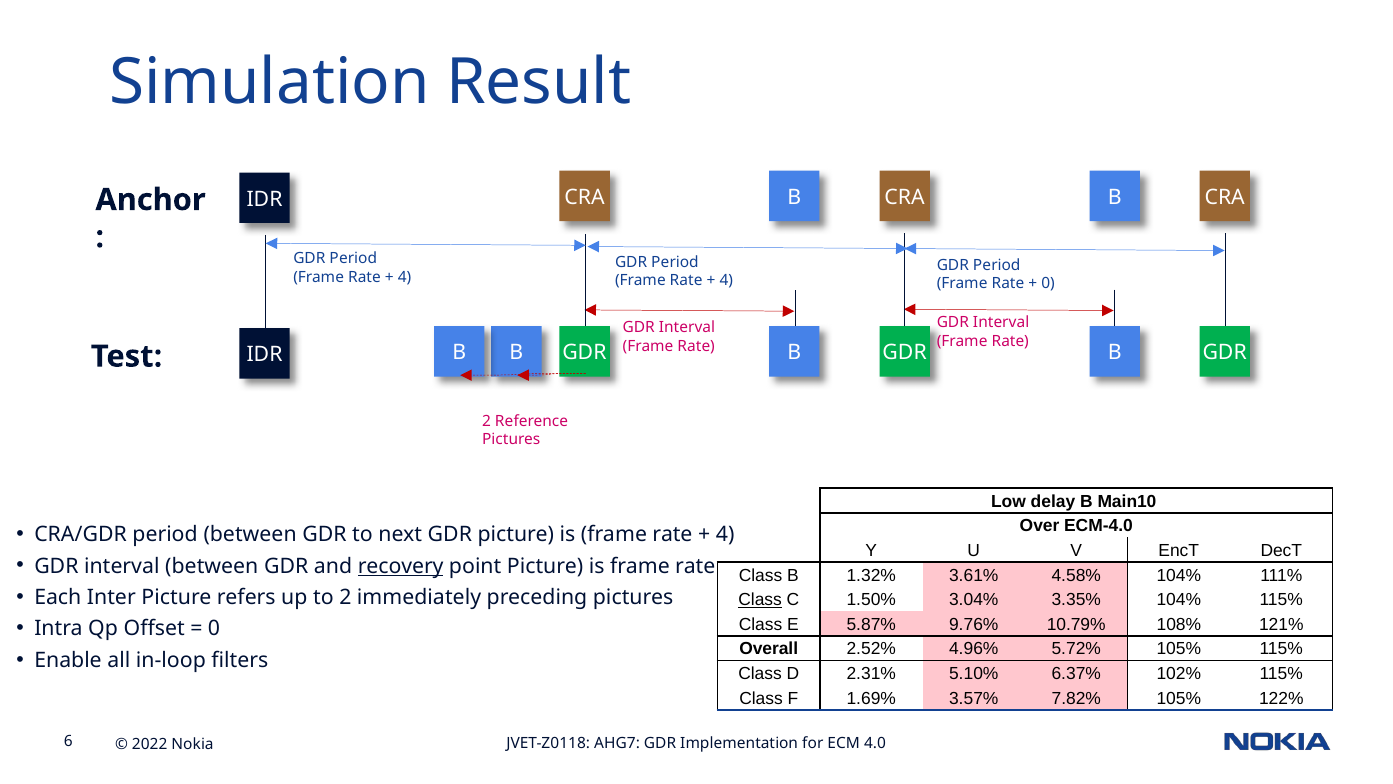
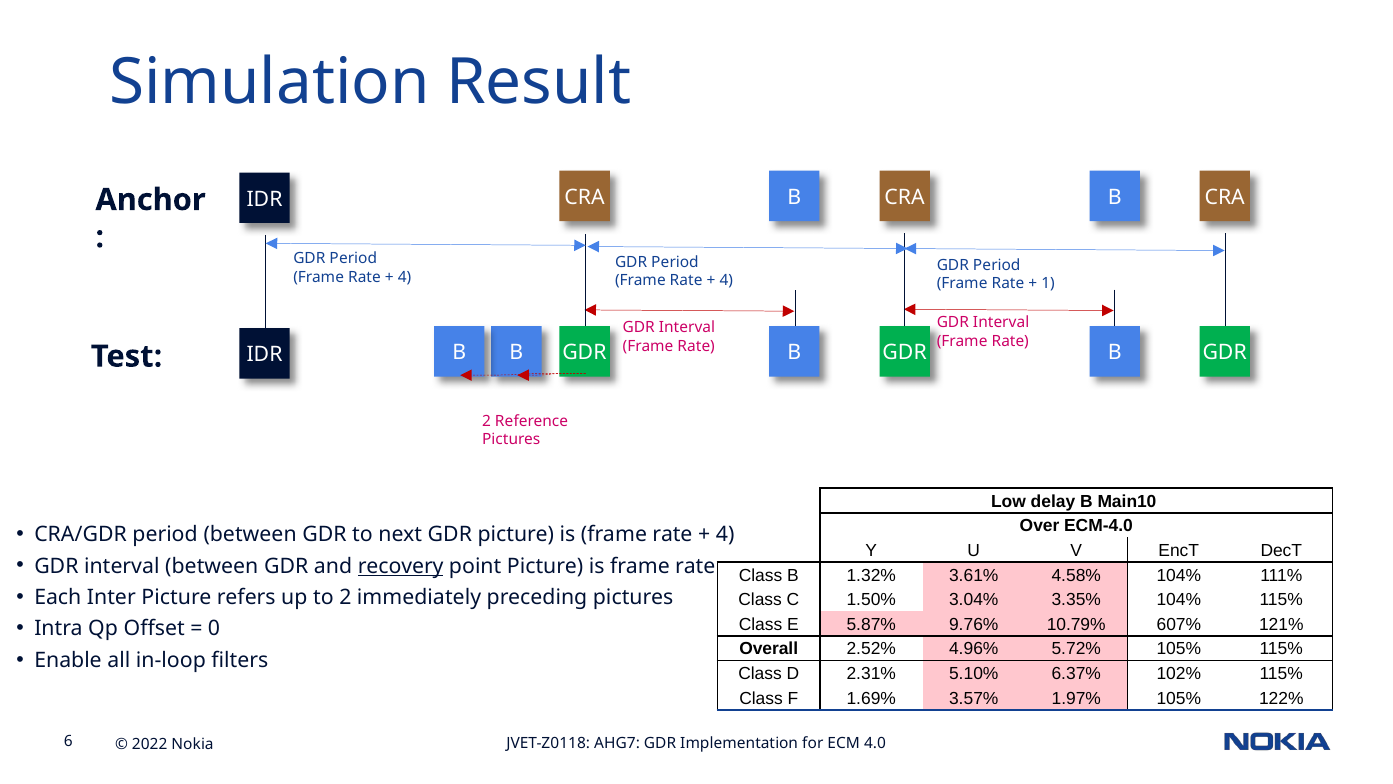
0: 0 -> 1 (1048, 284)
Class underline: present -> none (760, 600)
108%: 108% -> 607% (1179, 624)
7.82%: 7.82% -> 1.97% (1076, 698)
